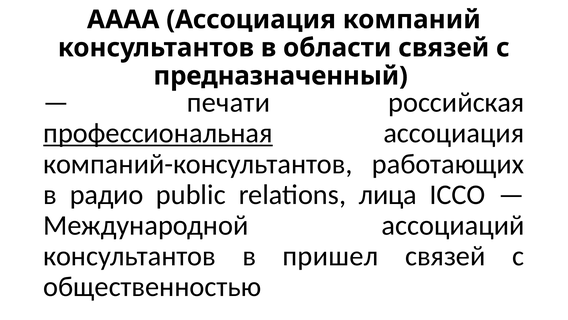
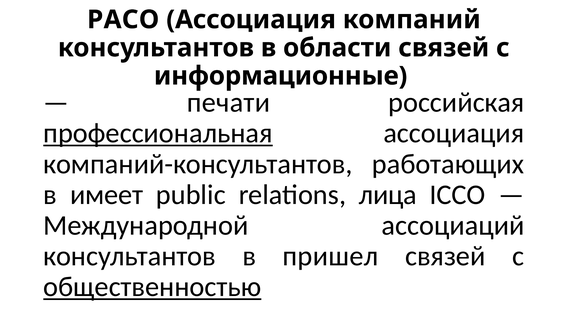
АААА: АААА -> РАСО (123, 20)
предназначенный: предназначенный -> информационные (281, 76)
радио: радио -> имеет (107, 194)
общественностью underline: none -> present (152, 286)
